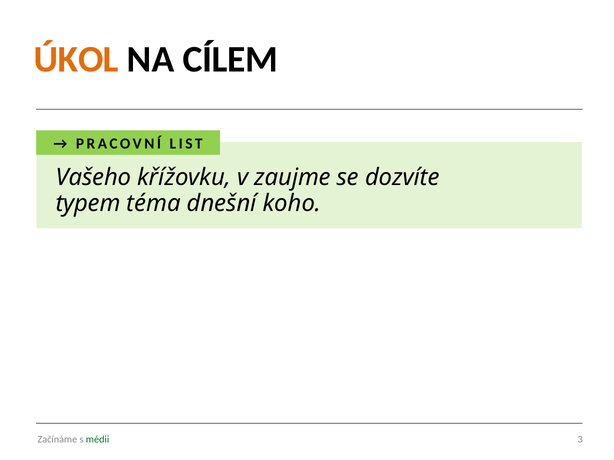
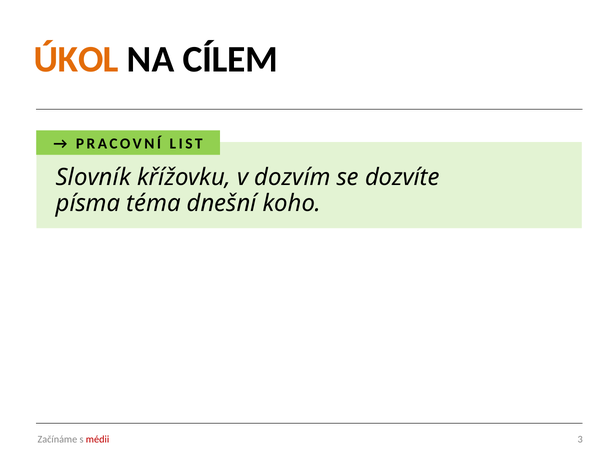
Vašeho: Vašeho -> Slovník (93, 178)
zaujme: zaujme -> dozvím (293, 178)
typem: typem -> písma (88, 204)
médii colour: green -> red (98, 440)
